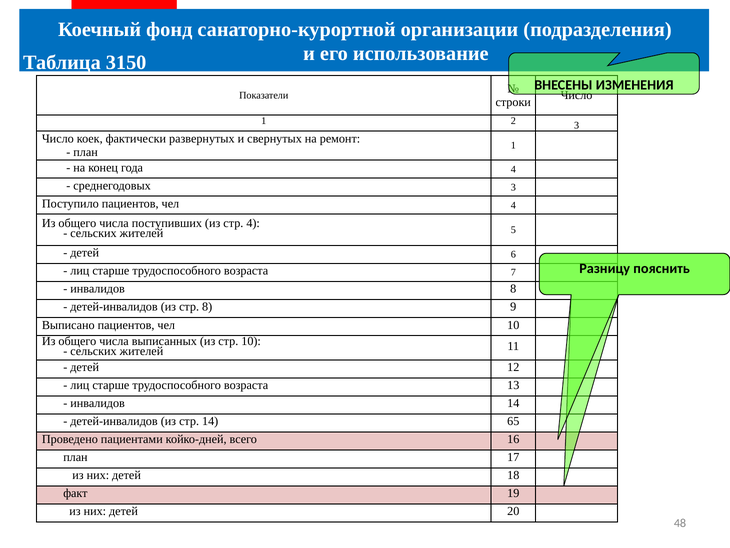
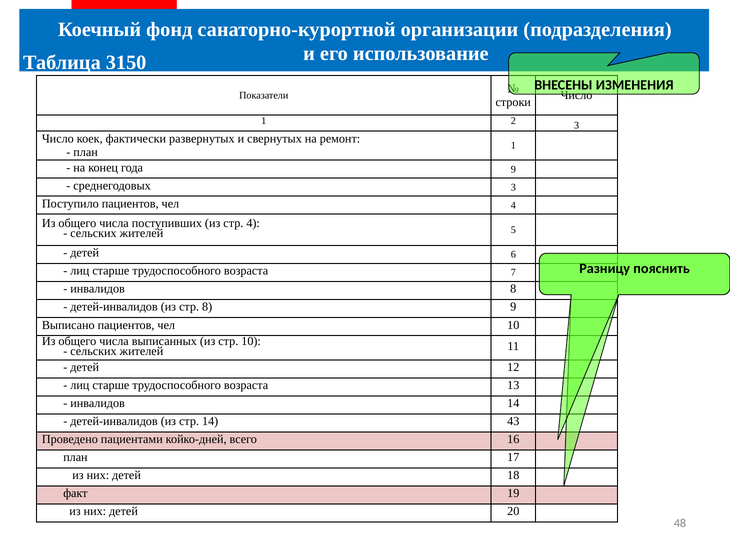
года 4: 4 -> 9 (513, 169)
65: 65 -> 43 (513, 421)
